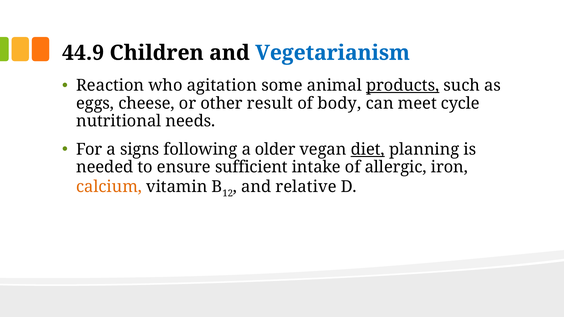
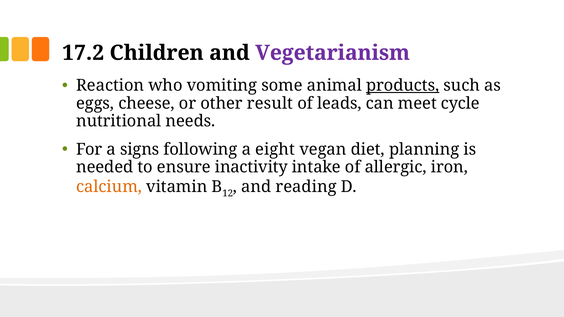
44.9: 44.9 -> 17.2 (83, 53)
Vegetarianism colour: blue -> purple (333, 53)
agitation: agitation -> vomiting (222, 86)
body: body -> leads (339, 103)
older: older -> eight (275, 150)
diet underline: present -> none (368, 150)
sufficient: sufficient -> inactivity (251, 167)
relative: relative -> reading (306, 187)
